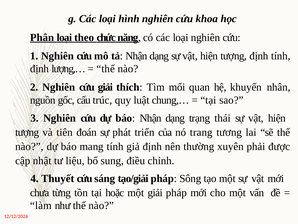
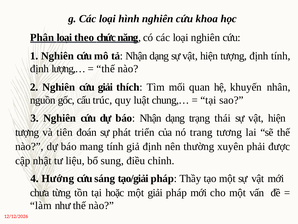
Thuyết: Thuyết -> Hướng (58, 178)
Sông: Sông -> Thầy (190, 178)
